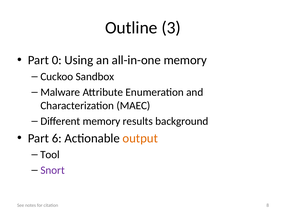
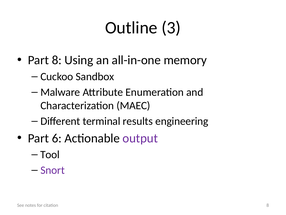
Part 0: 0 -> 8 (57, 60)
Different memory: memory -> terminal (102, 121)
background: background -> engineering (182, 121)
output colour: orange -> purple (140, 138)
